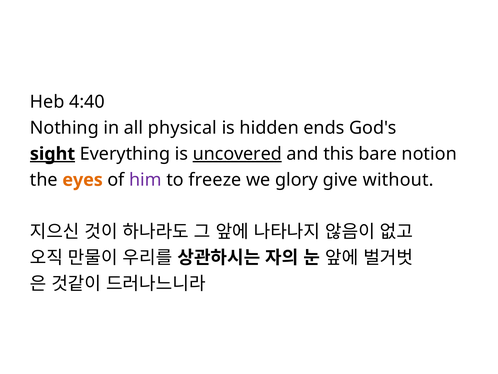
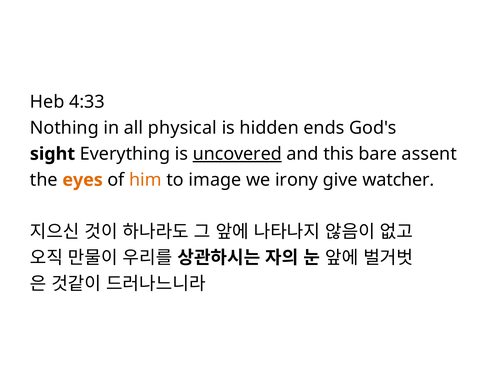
4:40: 4:40 -> 4:33 (87, 102)
sight underline: present -> none (53, 154)
notion: notion -> assent (429, 154)
him colour: purple -> orange (145, 180)
freeze: freeze -> image (215, 180)
glory: glory -> irony (297, 180)
without: without -> watcher (398, 180)
